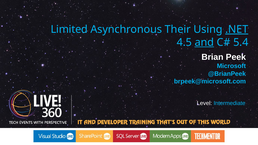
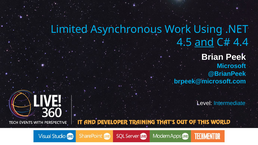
Their: Their -> Work (178, 29)
.NET underline: present -> none (237, 29)
5.4: 5.4 -> 4.4 (241, 42)
